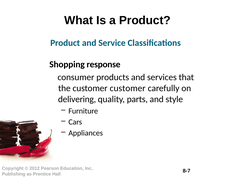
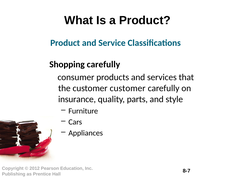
Shopping response: response -> carefully (103, 64)
delivering: delivering -> insurance (77, 99)
